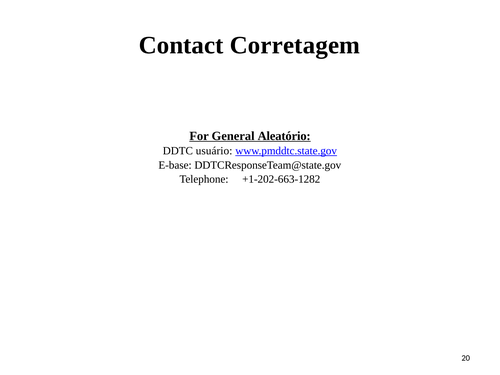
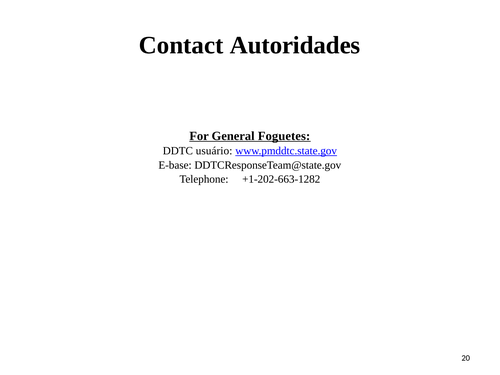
Corretagem: Corretagem -> Autoridades (295, 45)
Aleatório: Aleatório -> Foguetes (284, 136)
